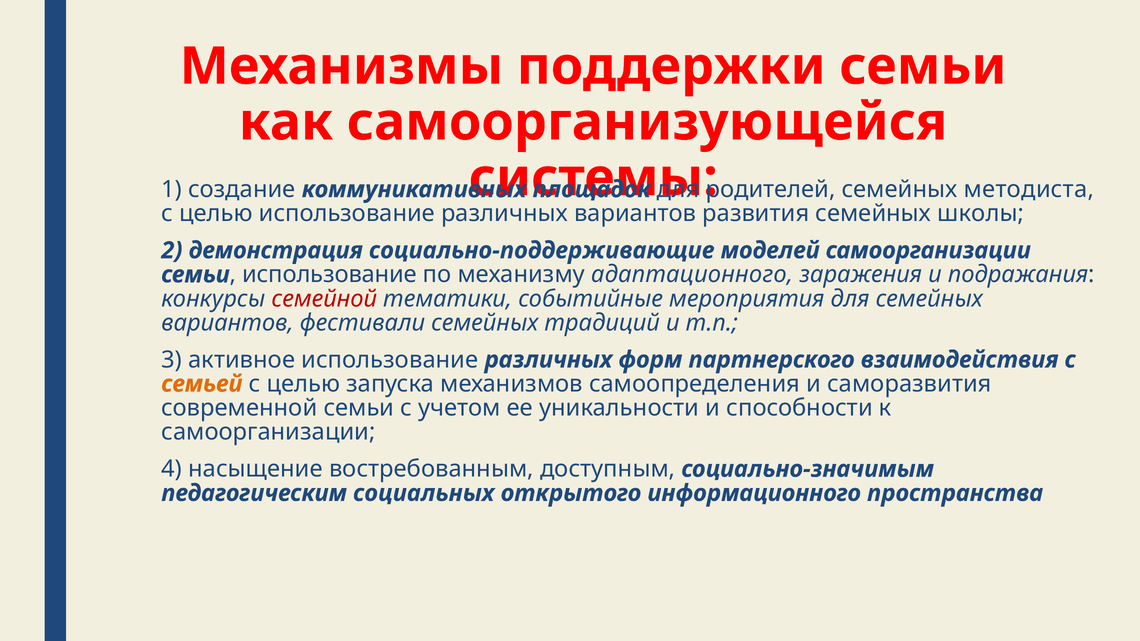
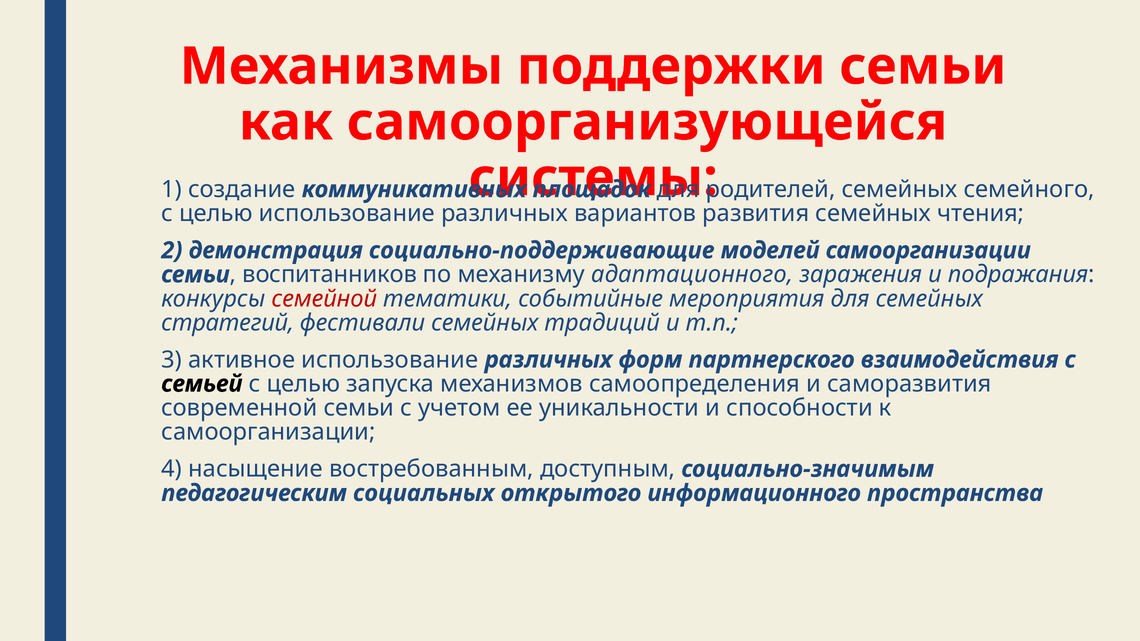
методиста: методиста -> семейного (1029, 189)
школы: школы -> чтения (981, 214)
использование: использование -> воспитанников (330, 275)
вариантов: вариантов -> стратегий (228, 323)
семьей colour: orange -> black (202, 384)
